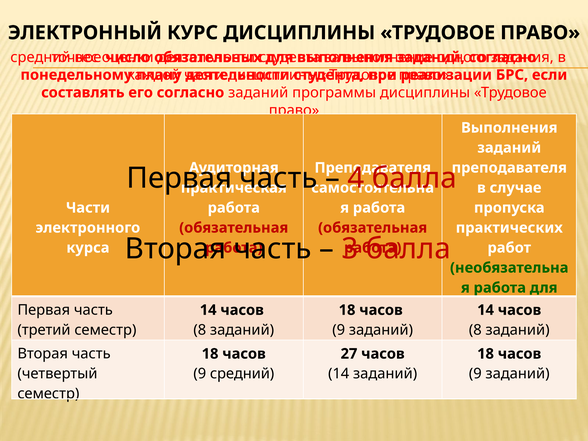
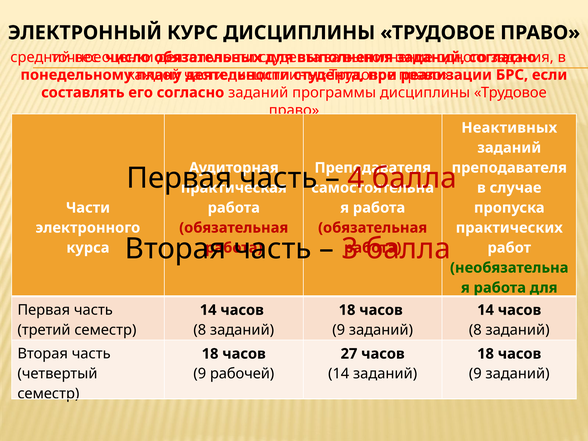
Выполнения: Выполнения -> Неактивных (509, 128)
9 средний: средний -> рабочей (242, 374)
